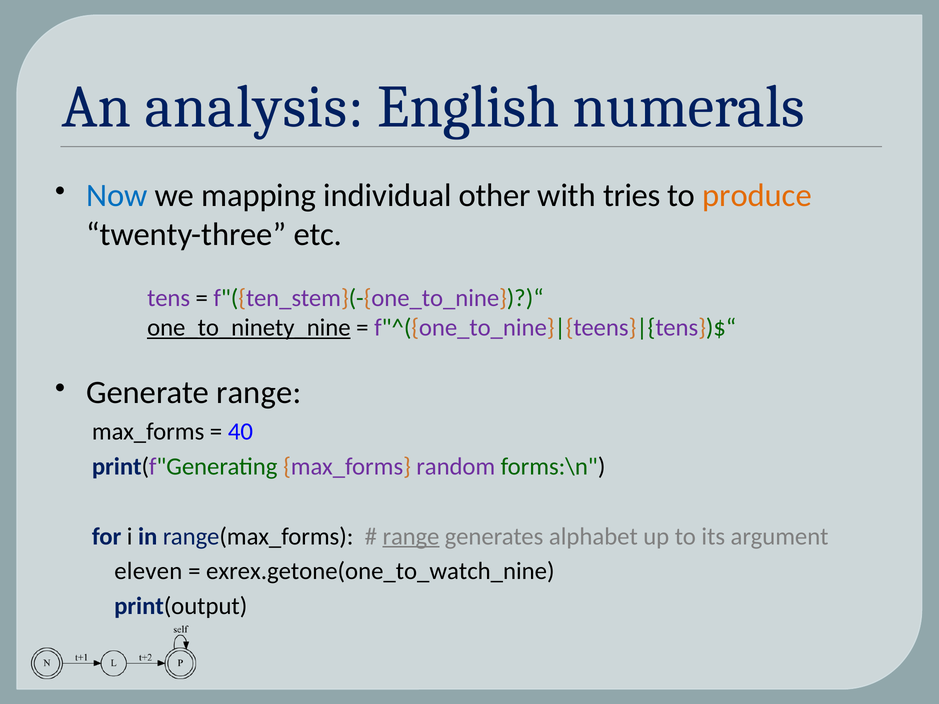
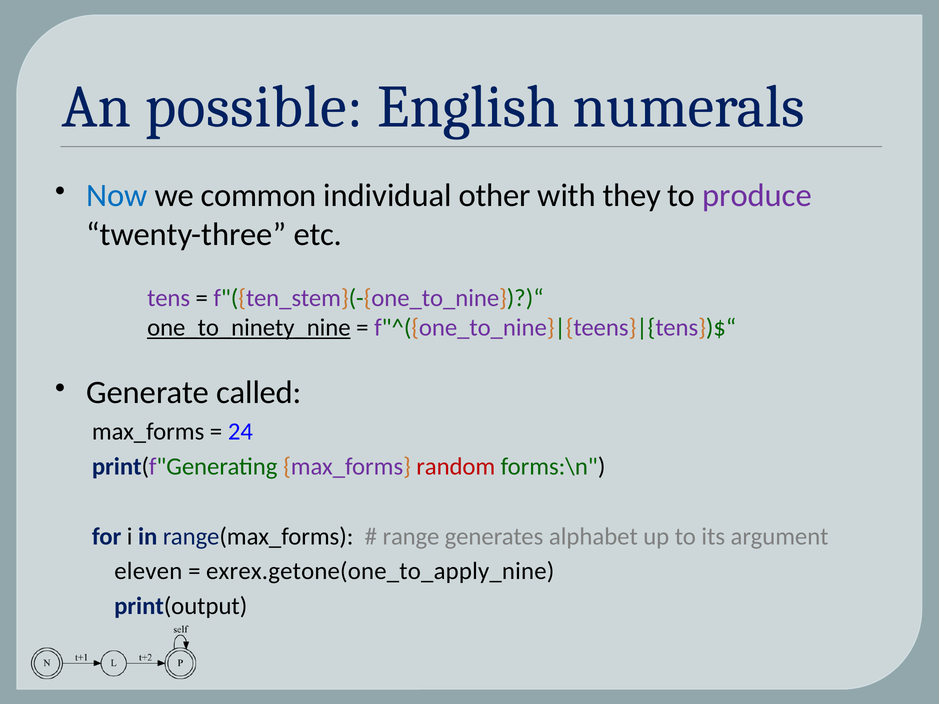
analysis: analysis -> possible (254, 107)
mapping: mapping -> common (259, 196)
tries: tries -> they (632, 196)
produce colour: orange -> purple (757, 196)
Generate range: range -> called (259, 393)
40: 40 -> 24 (240, 432)
random colour: purple -> red (456, 467)
range underline: present -> none (411, 537)
exrex.getone(one_to_watch_nine: exrex.getone(one_to_watch_nine -> exrex.getone(one_to_apply_nine (380, 571)
